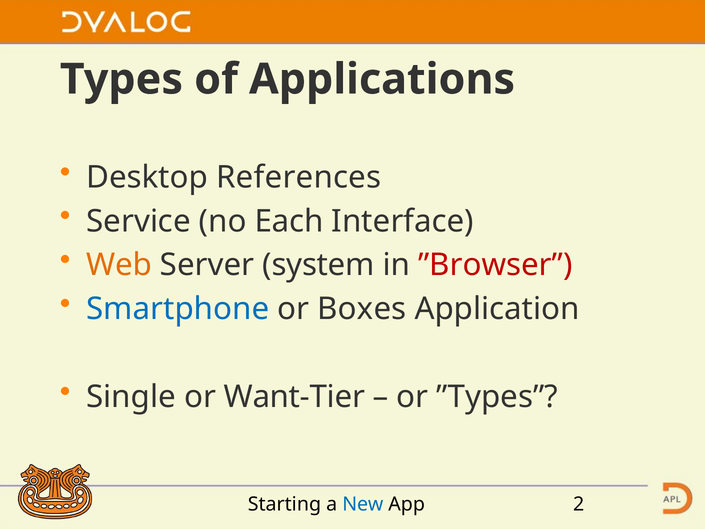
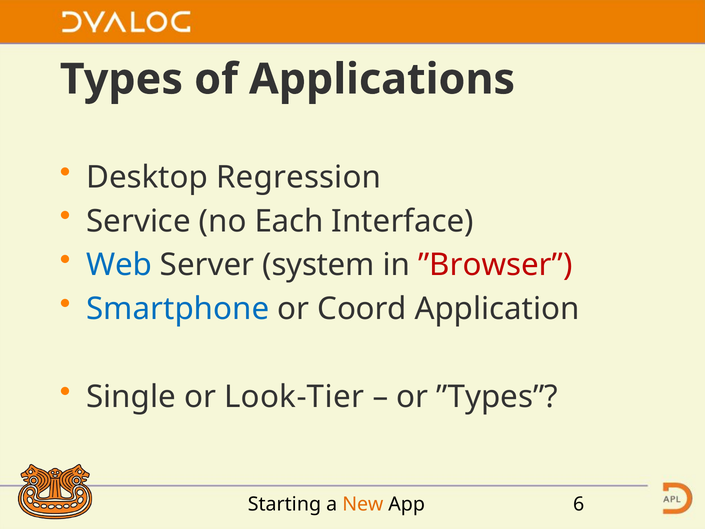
References: References -> Regression (299, 177)
Web colour: orange -> blue (119, 265)
Boxes: Boxes -> Coord (362, 309)
Want-Tier: Want-Tier -> Look-Tier (294, 397)
New colour: blue -> orange (363, 504)
2: 2 -> 6 (579, 504)
